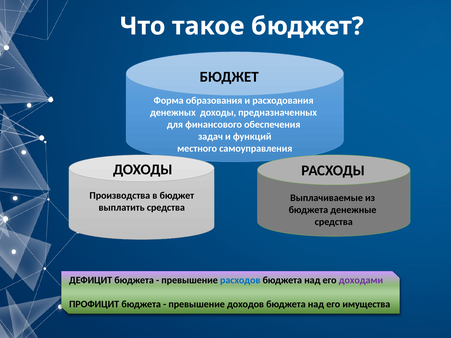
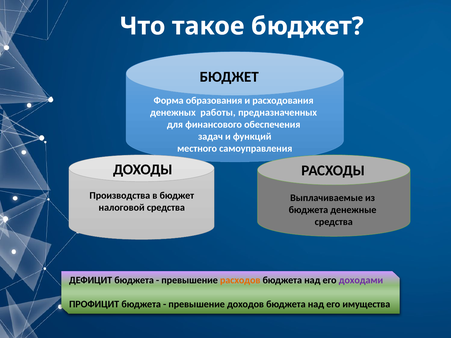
денежных доходы: доходы -> работы (218, 113)
выплатить: выплатить -> налоговой (122, 208)
расходов colour: blue -> orange (240, 280)
